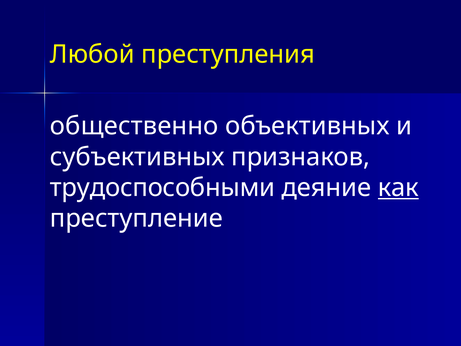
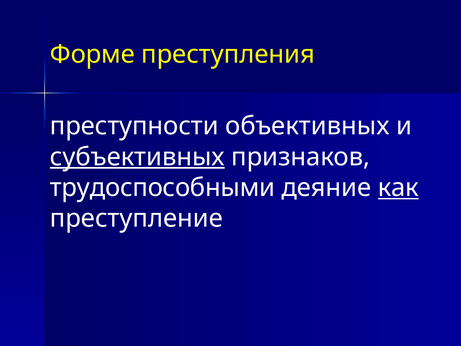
Любой: Любой -> Форме (92, 54)
общественно: общественно -> преступности (134, 126)
субъективных underline: none -> present (137, 157)
